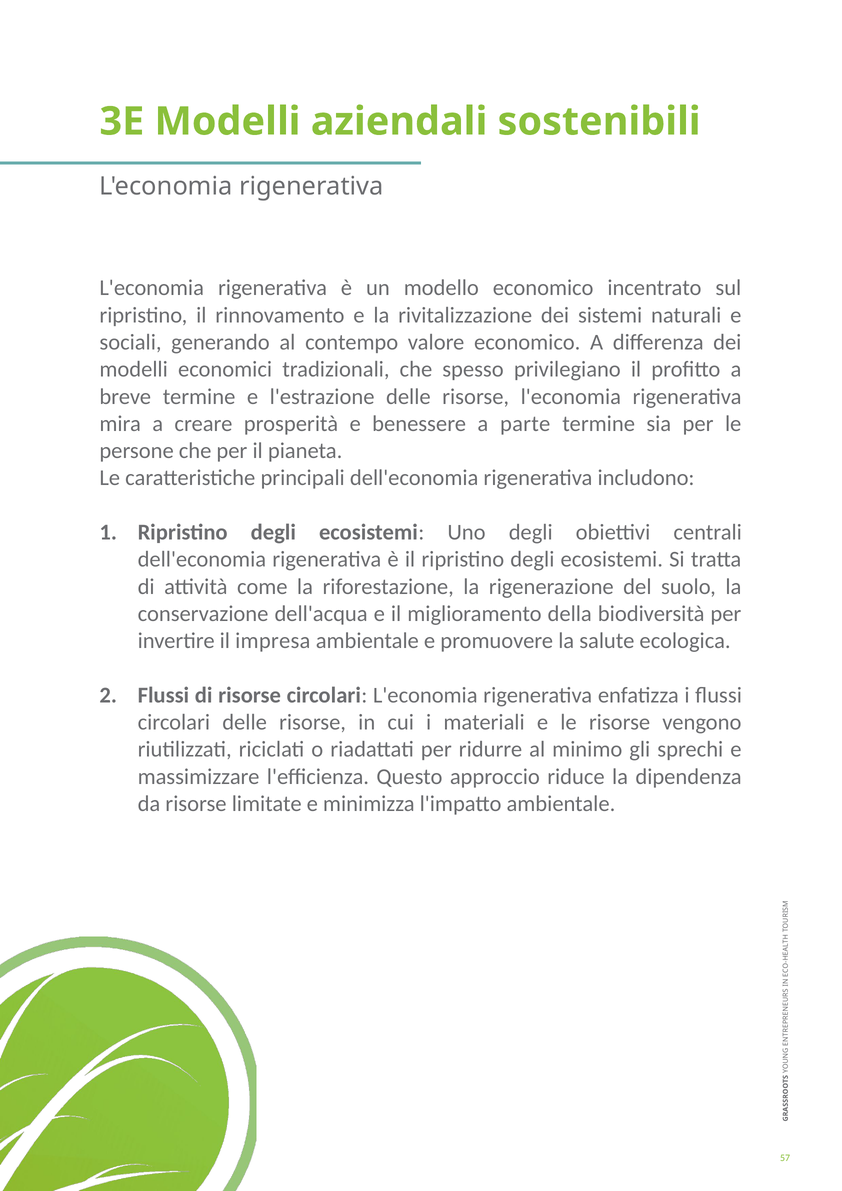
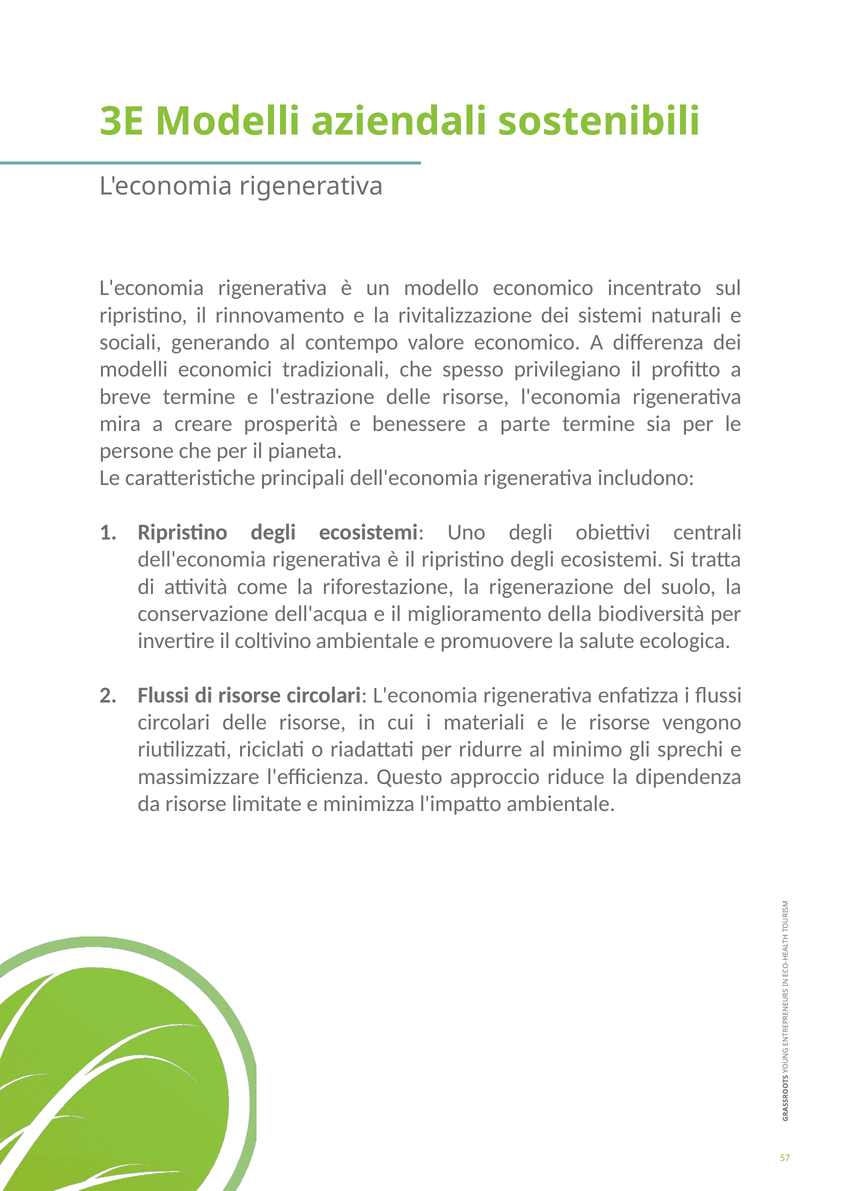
impresa: impresa -> coltivino (273, 641)
